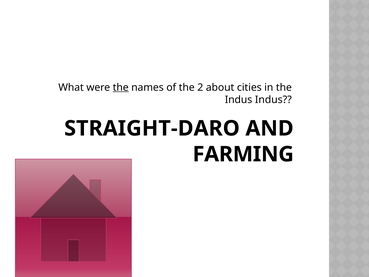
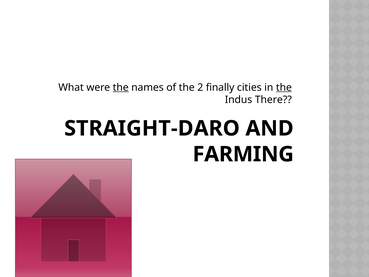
about: about -> finally (220, 87)
the underline: none -> present (284, 87)
Indus Indus: Indus -> There (273, 100)
